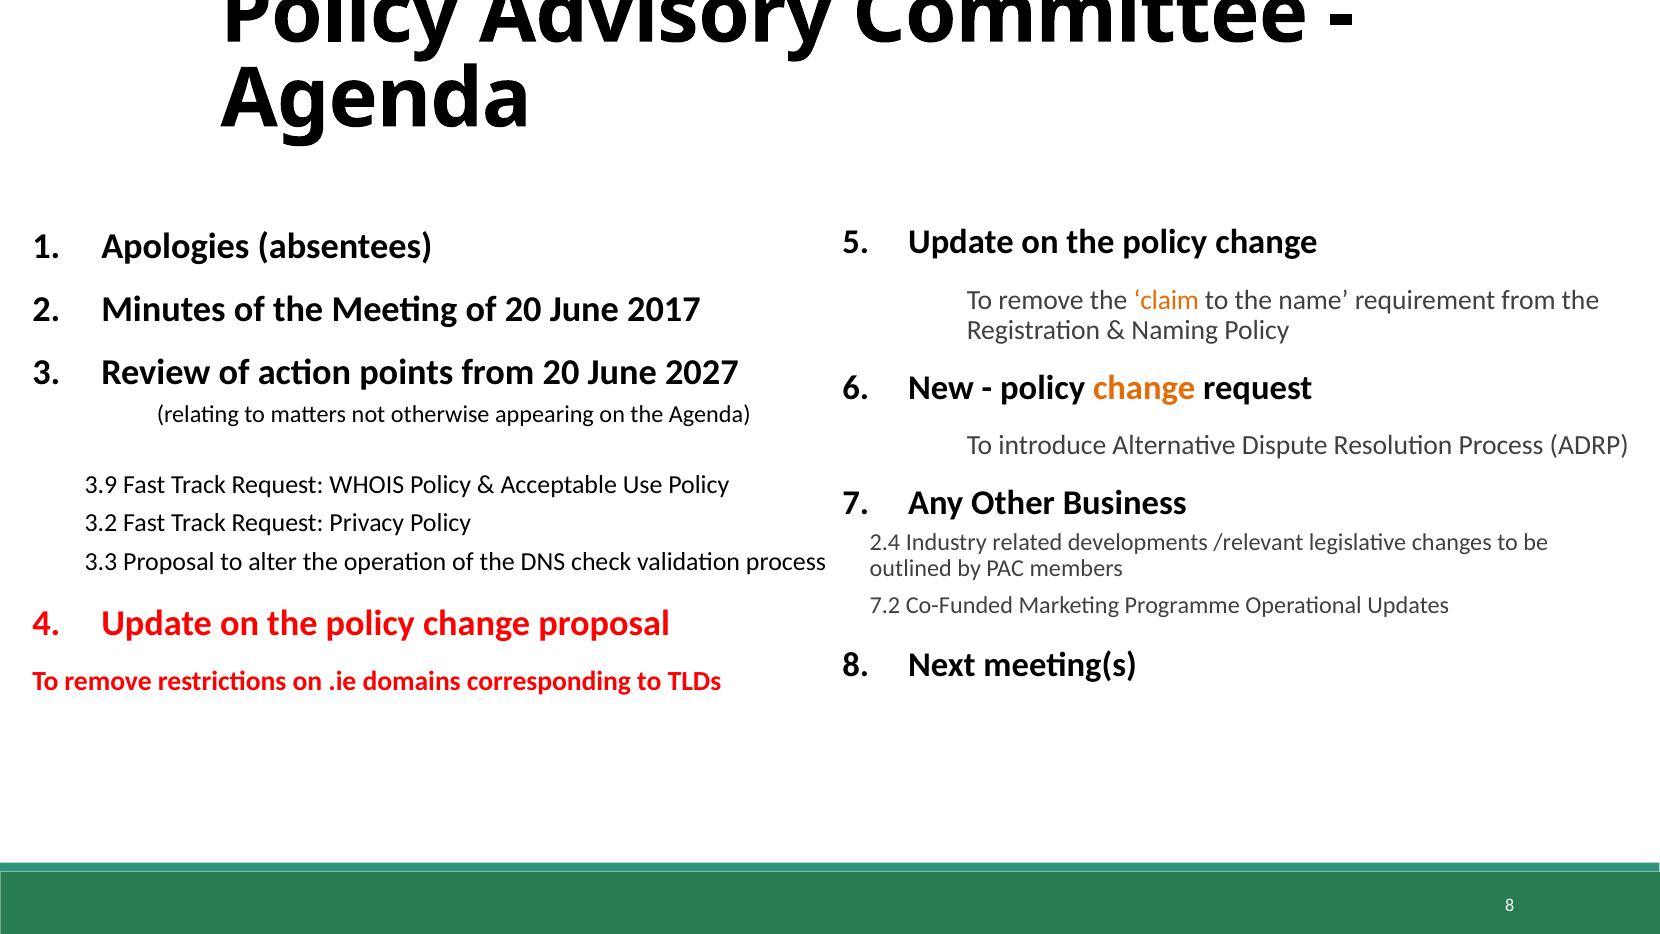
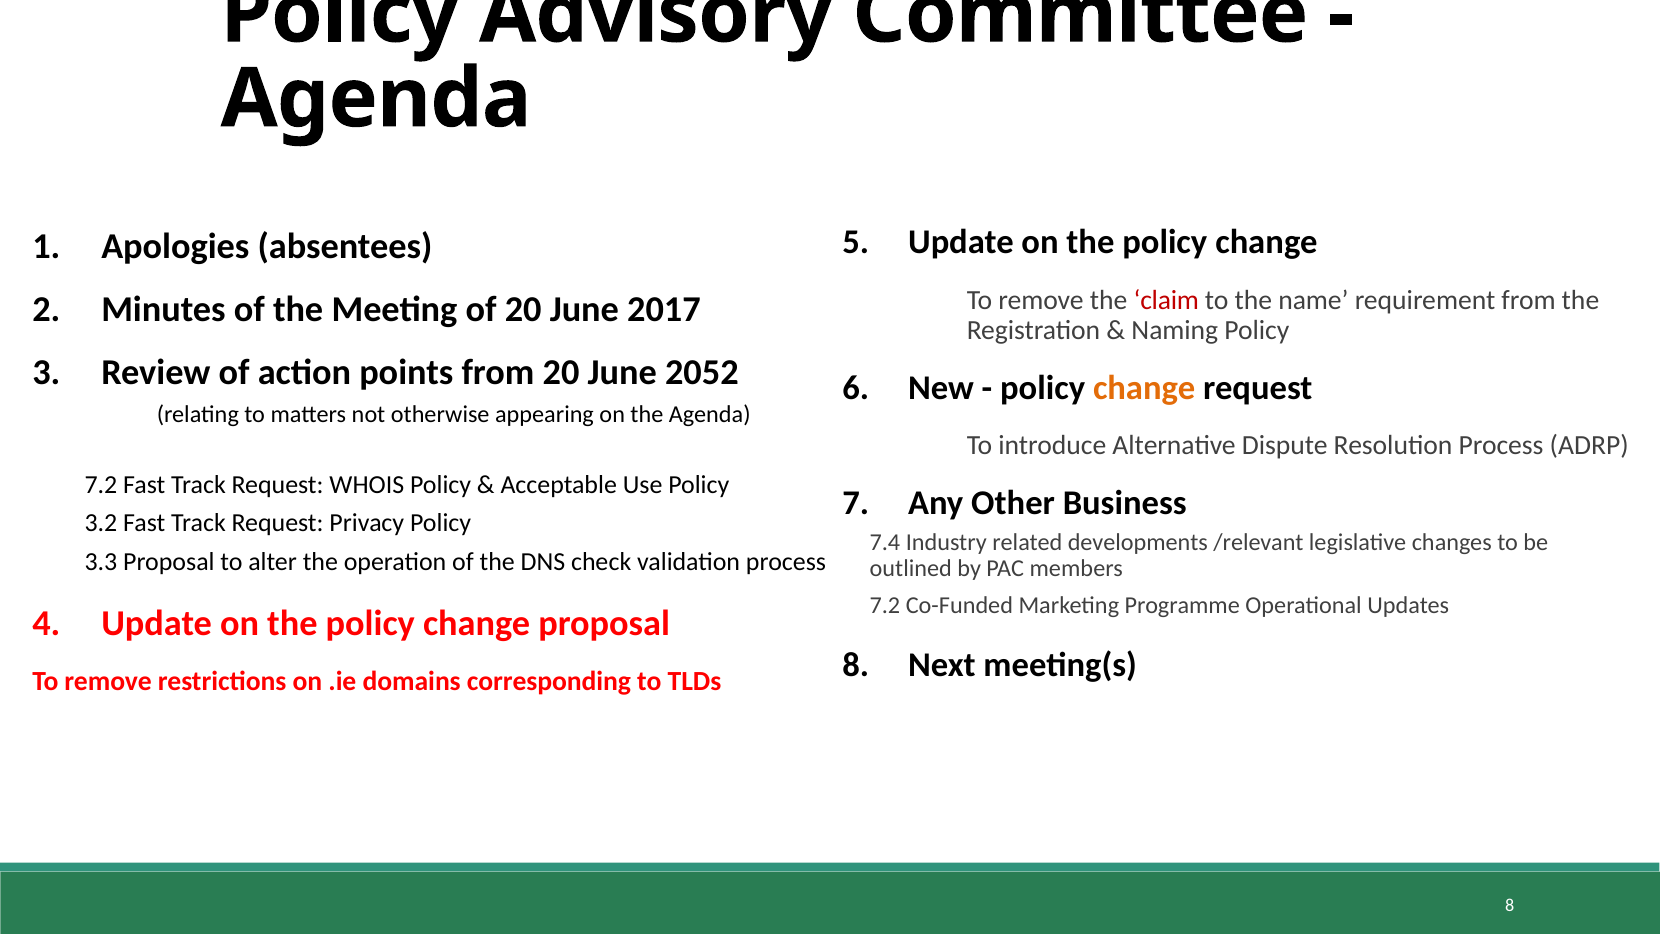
claim colour: orange -> red (1166, 300)
2027: 2027 -> 2052 (702, 373)
3.9: 3.9 -> 7.2 (101, 485)
2.4: 2.4 -> 7.4 (885, 542)
